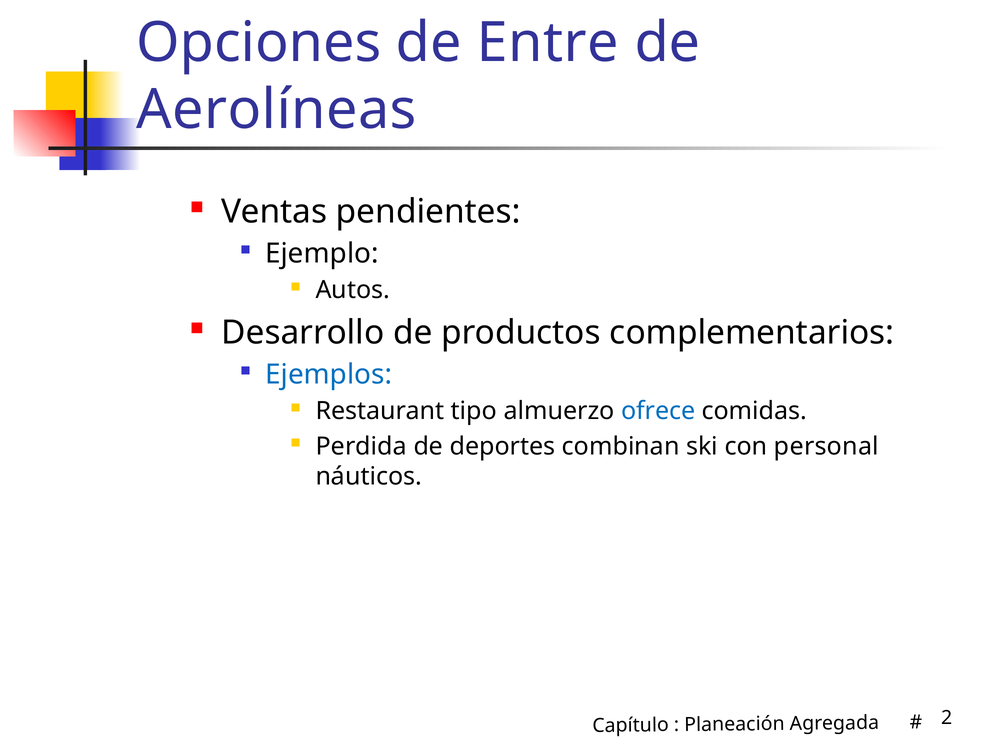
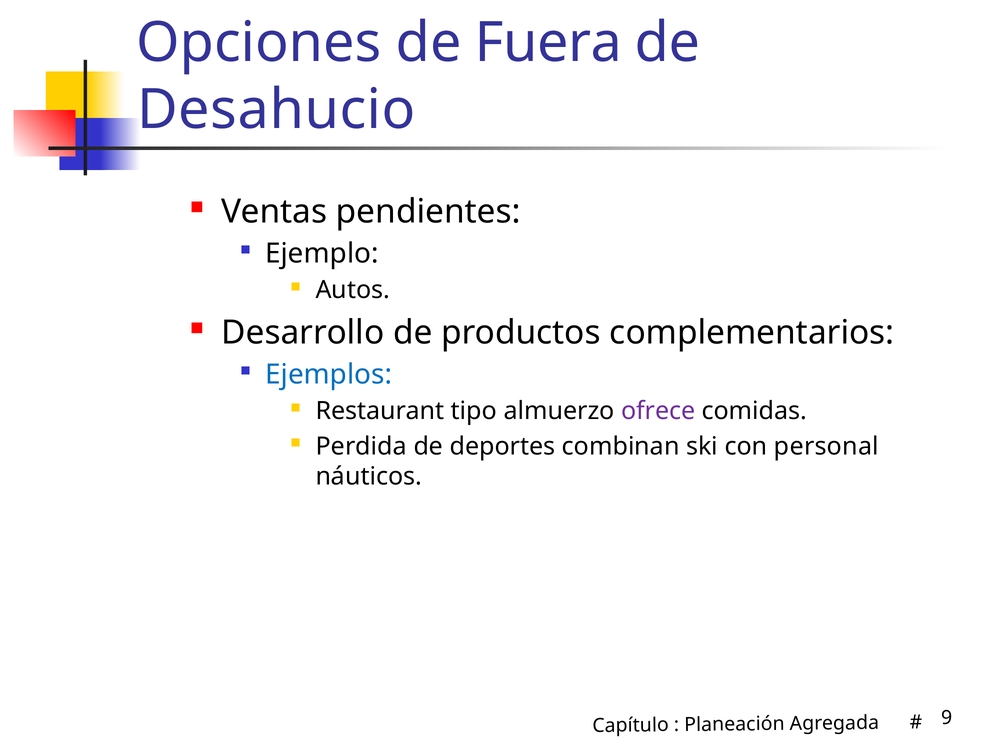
Entre: Entre -> Fuera (548, 43)
Aerolíneas: Aerolíneas -> Desahucio (276, 110)
ofrece colour: blue -> purple (658, 411)
2: 2 -> 9 (947, 718)
